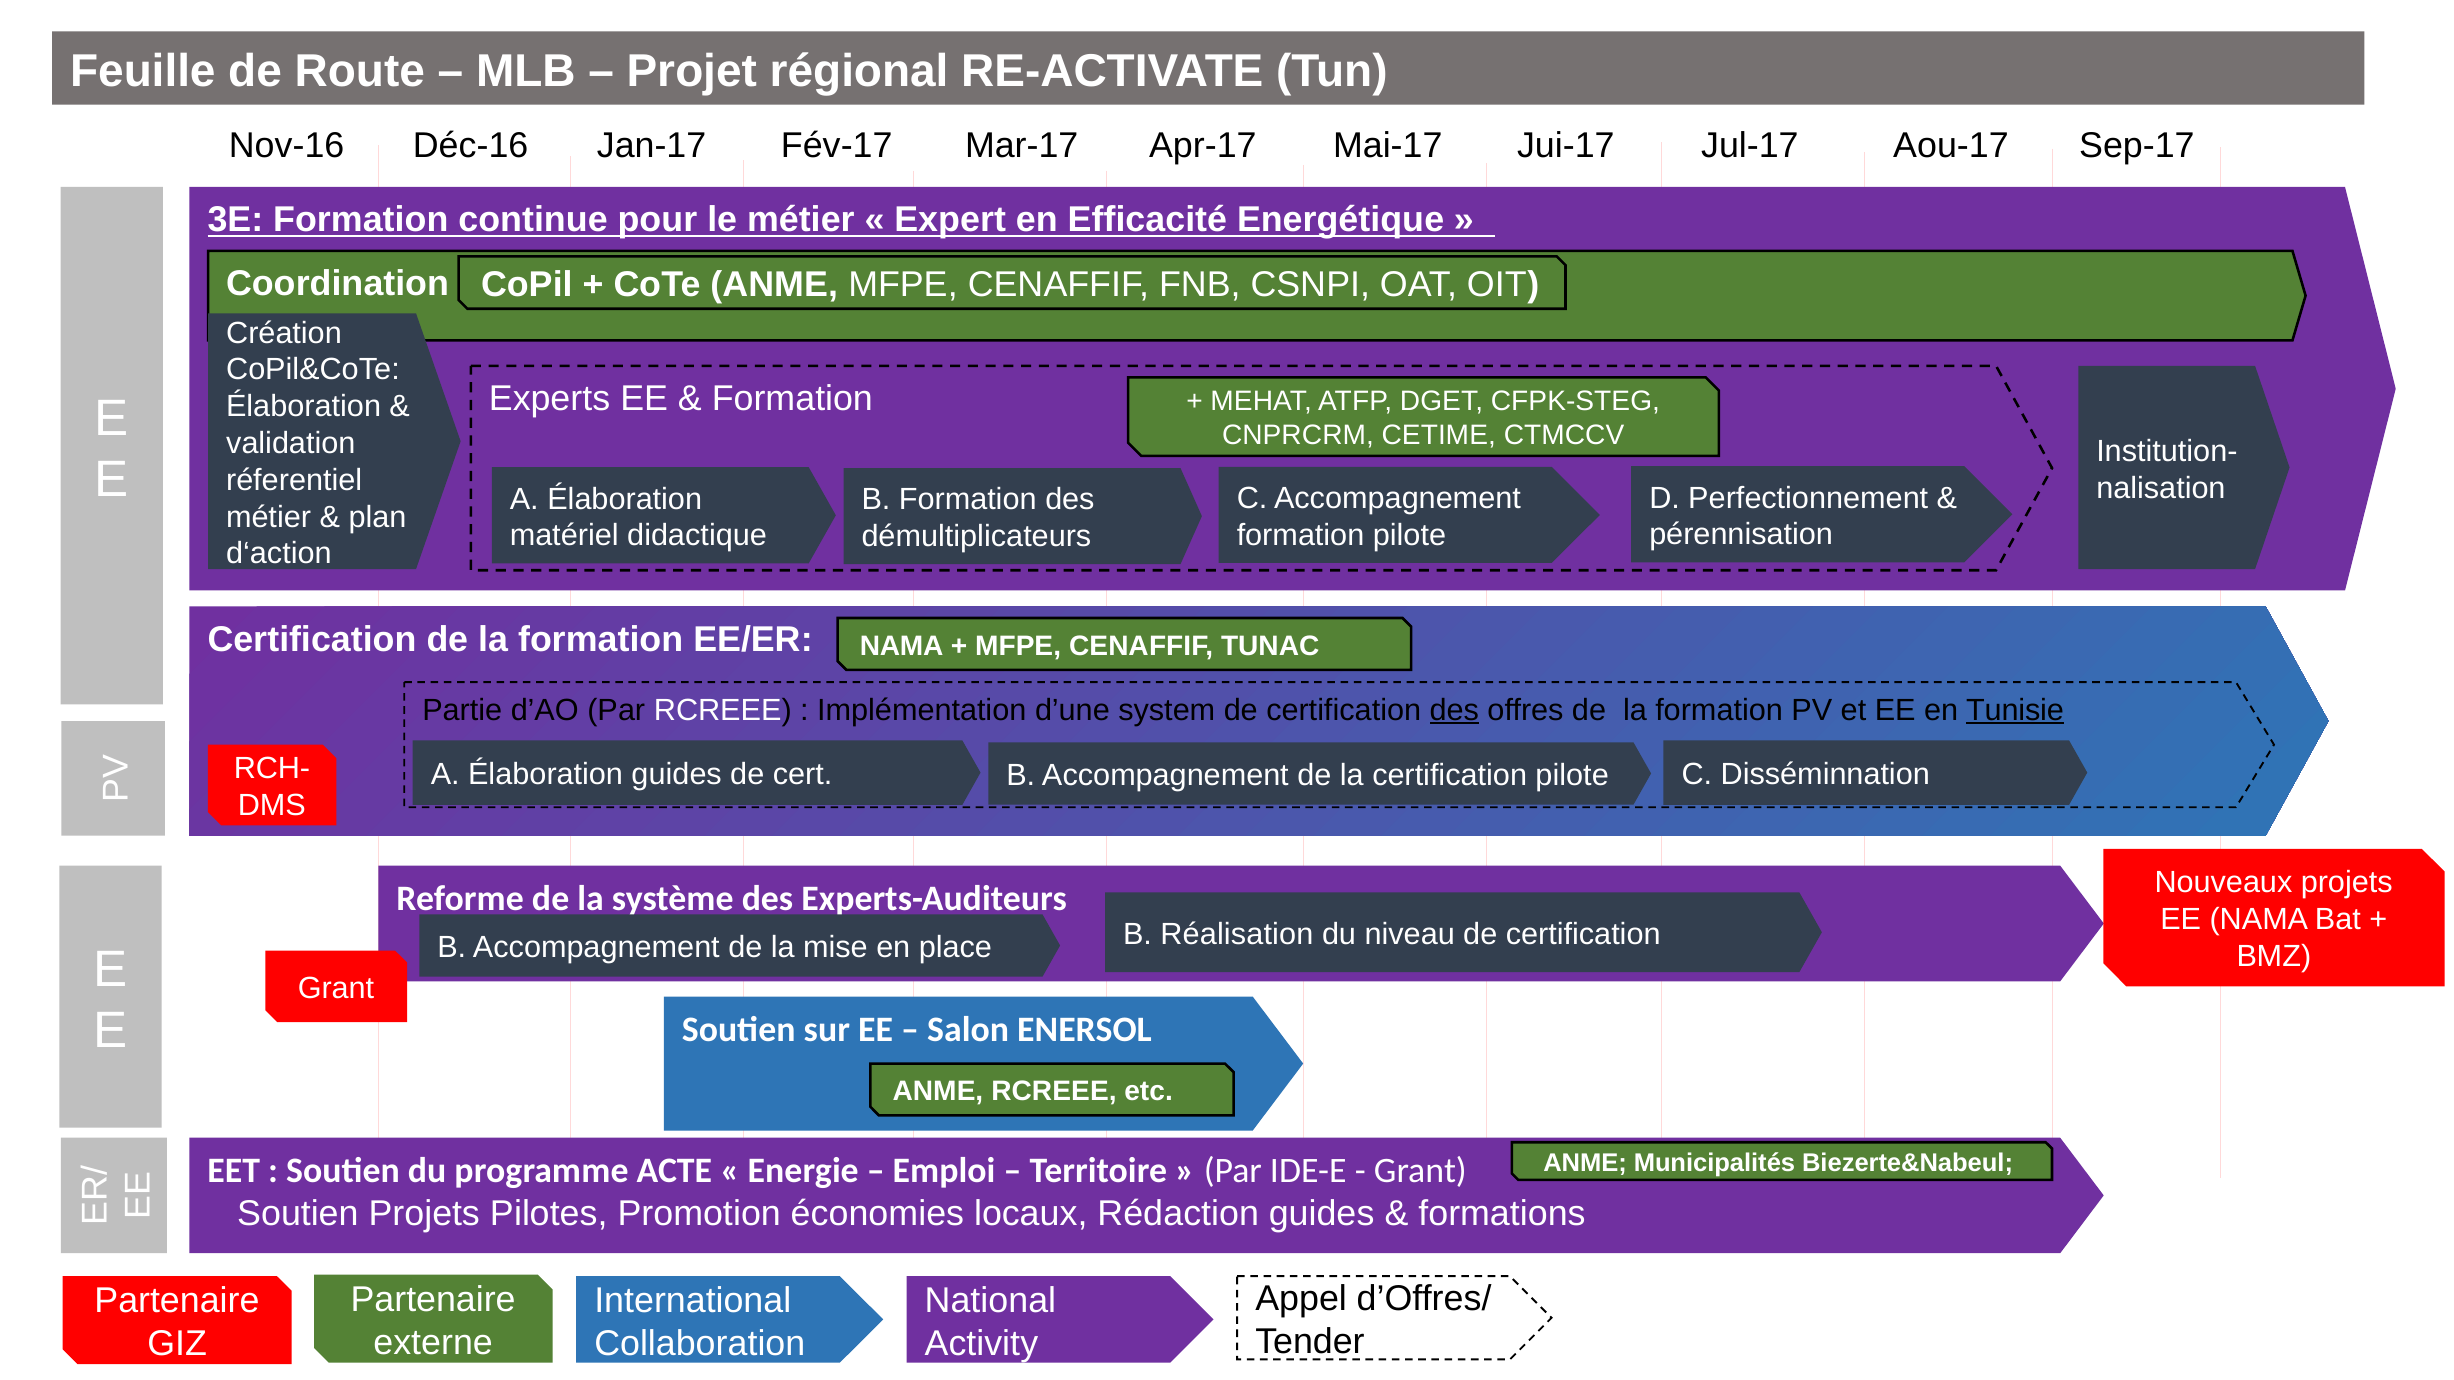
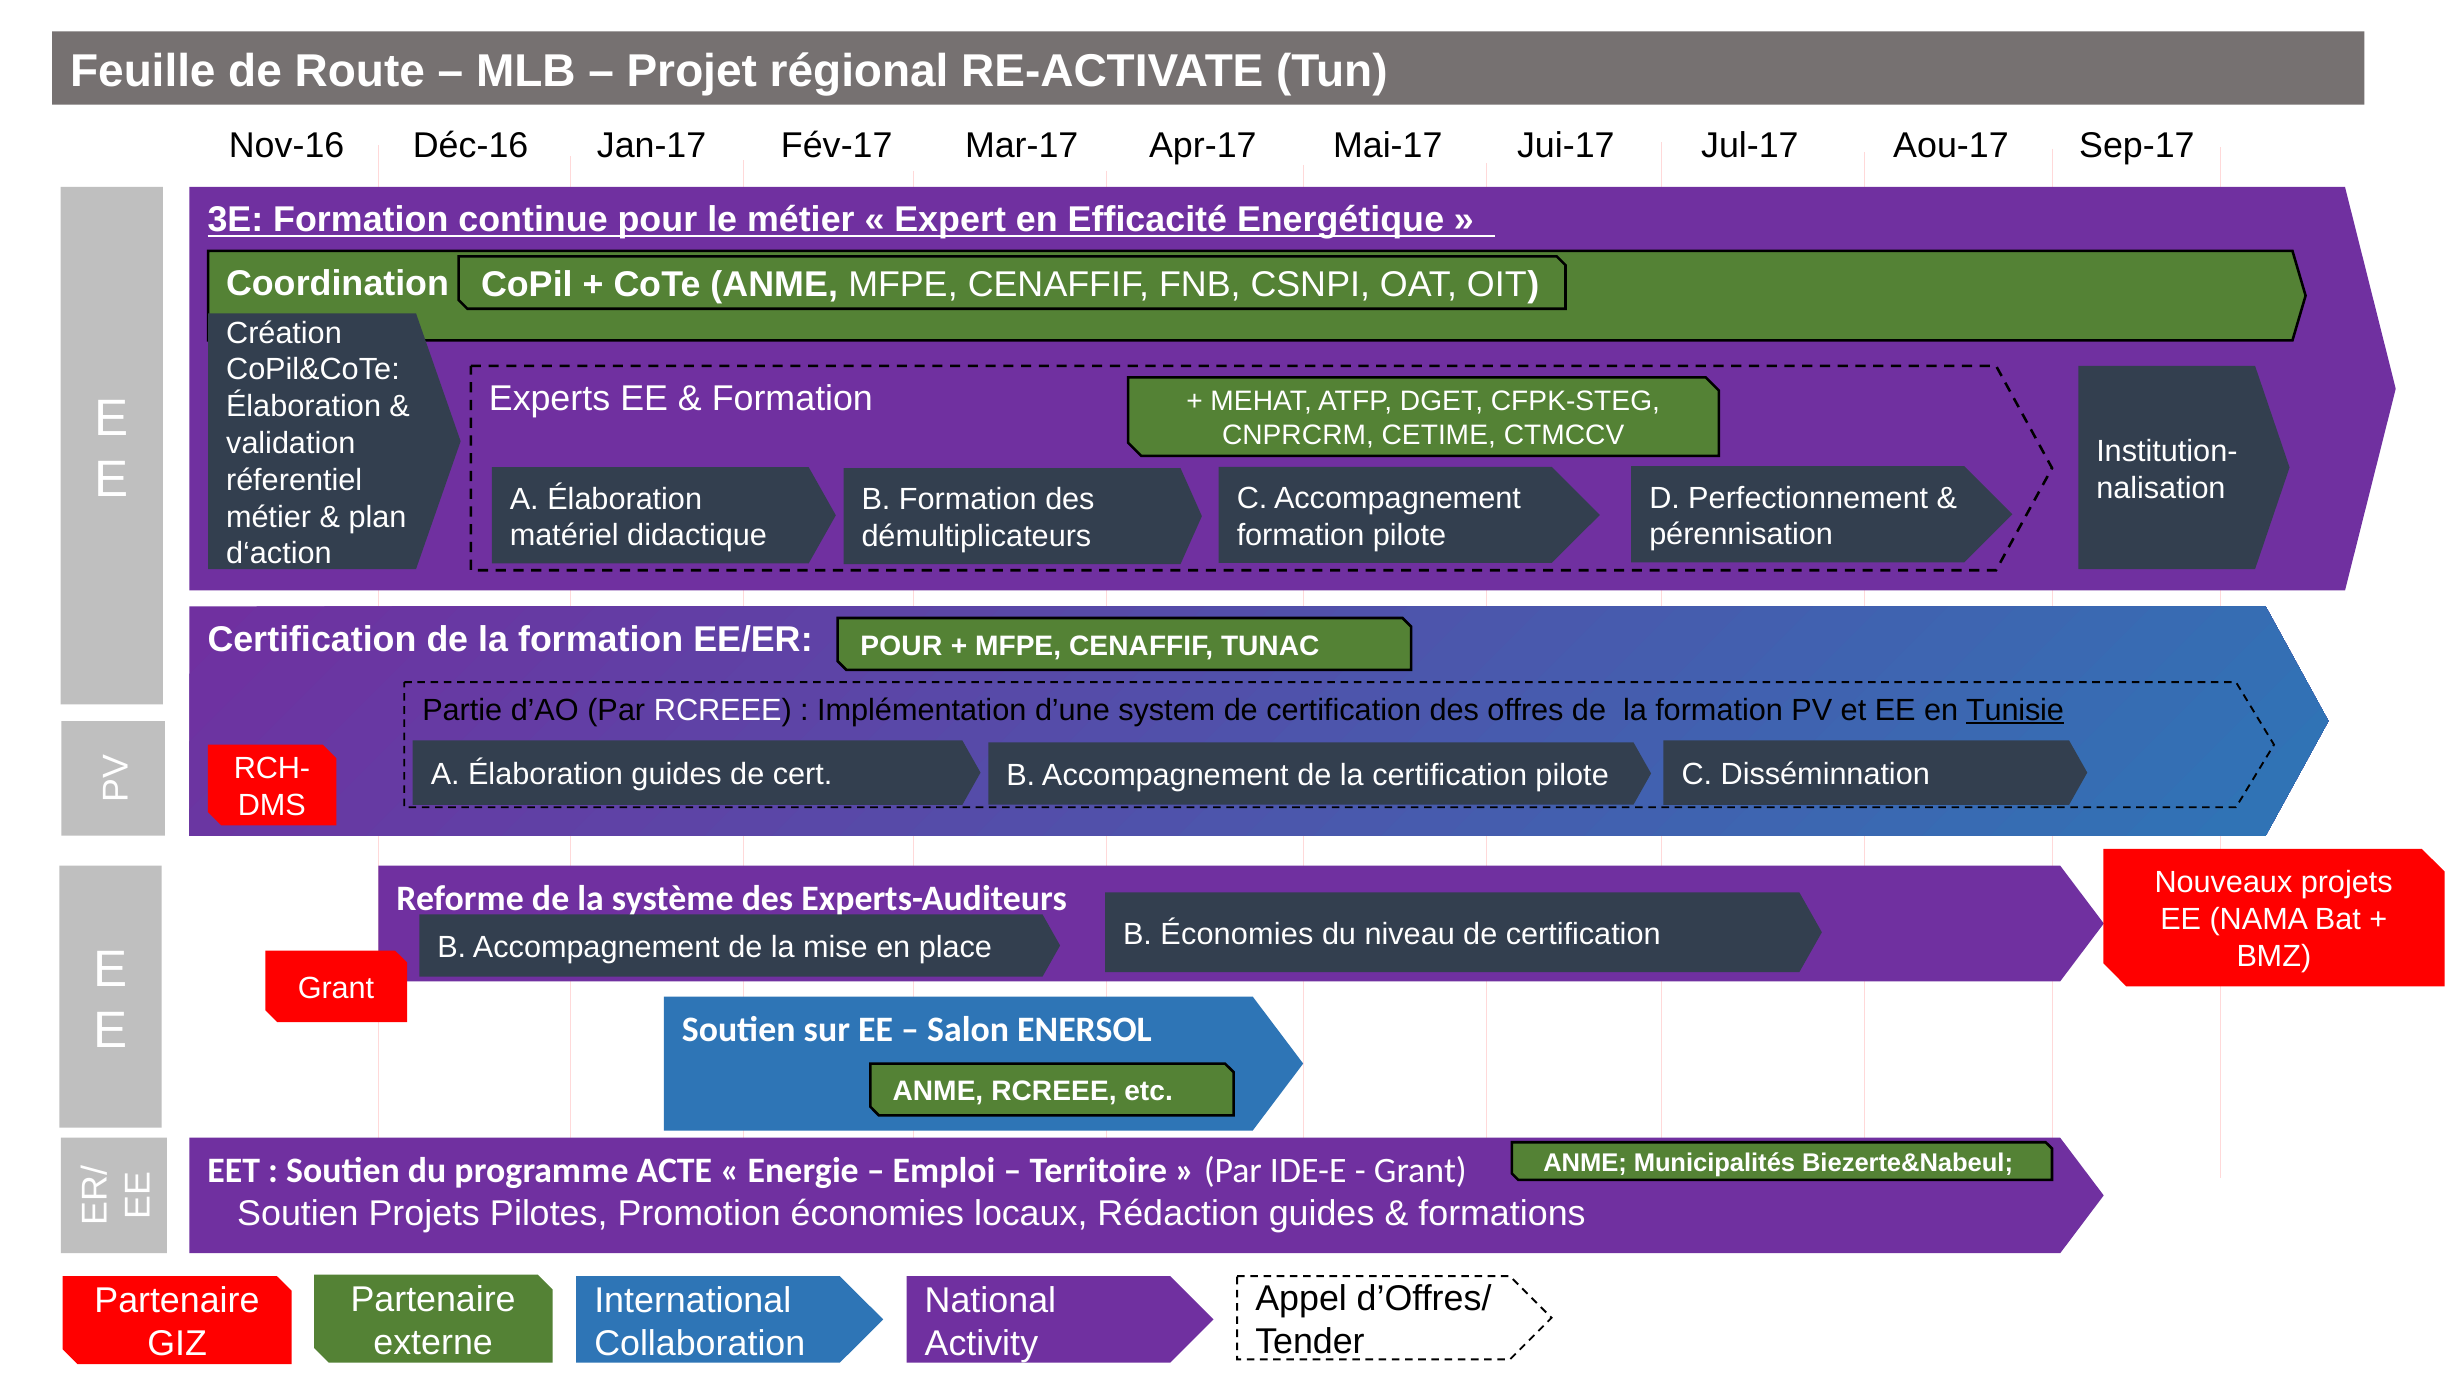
NAMA: NAMA -> POUR (901, 646)
des underline: present -> none (1454, 710)
B Réalisation: Réalisation -> Économies (1237, 935)
